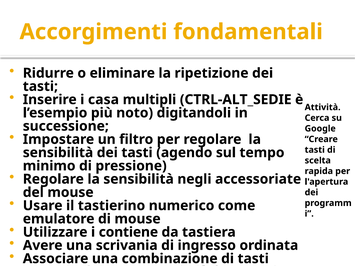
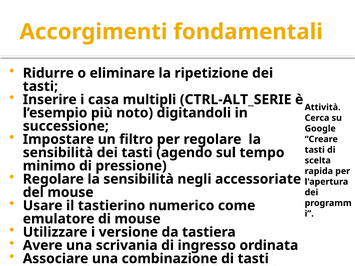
CTRL-ALT_SEDIE: CTRL-ALT_SEDIE -> CTRL-ALT_SERIE (236, 100)
contiene: contiene -> versione (128, 232)
